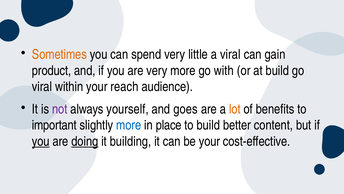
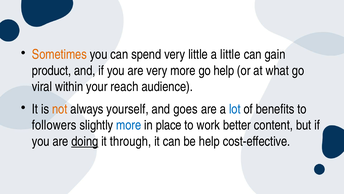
a viral: viral -> little (230, 54)
go with: with -> help (224, 70)
at build: build -> what (277, 70)
not colour: purple -> orange (60, 109)
lot colour: orange -> blue (235, 109)
important: important -> followers (54, 125)
to build: build -> work (208, 125)
you underline: present -> none (41, 141)
building: building -> through (130, 141)
be your: your -> help (209, 141)
